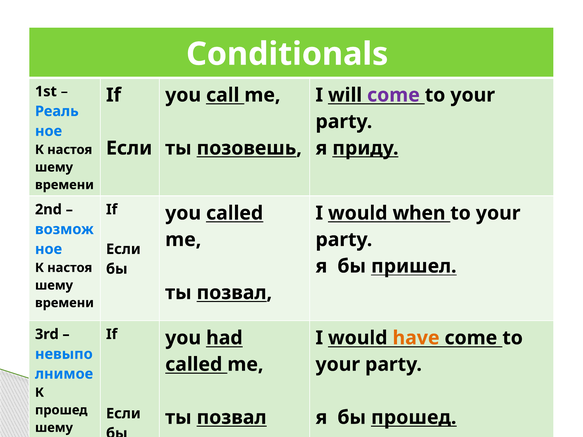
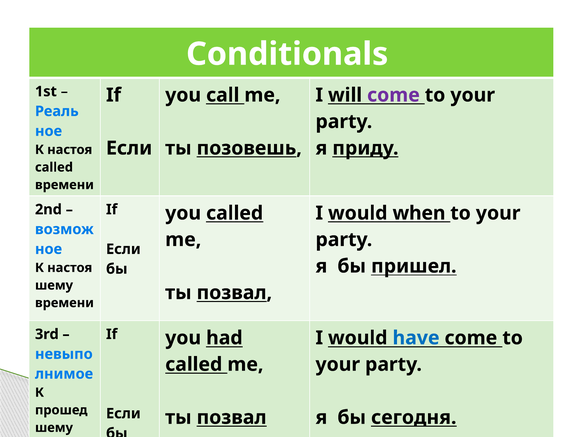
шему: шему -> called (54, 167)
have colour: orange -> blue (416, 338)
бы прошед: прошед -> сегодня (414, 418)
